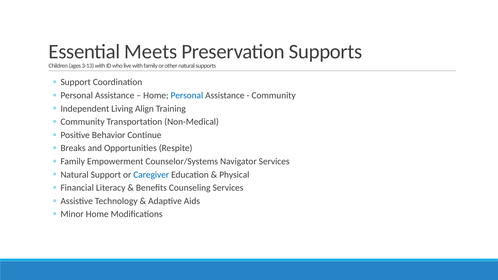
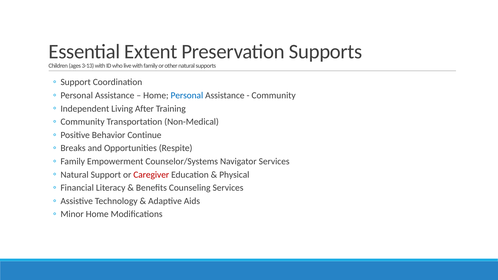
Meets: Meets -> Extent (151, 52)
Align: Align -> After (144, 109)
Caregiver colour: blue -> red (151, 175)
